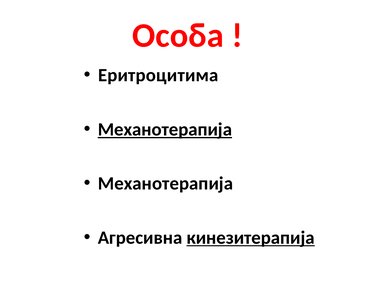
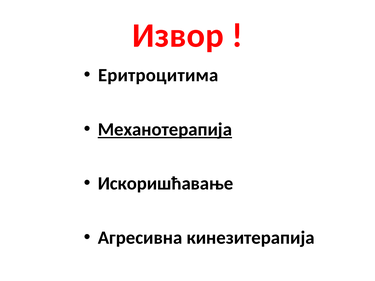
Особа: Особа -> Извор (178, 36)
Механотерапија: Механотерапија -> Искоришћавање (166, 184)
кинезитерапија underline: present -> none (251, 238)
